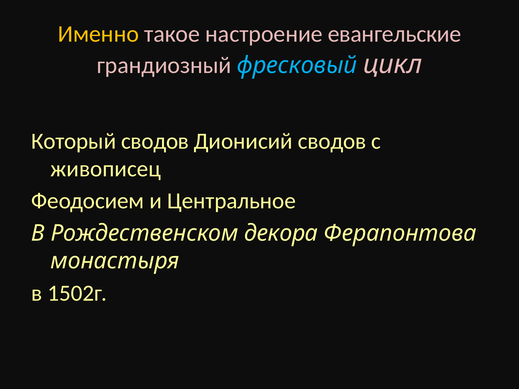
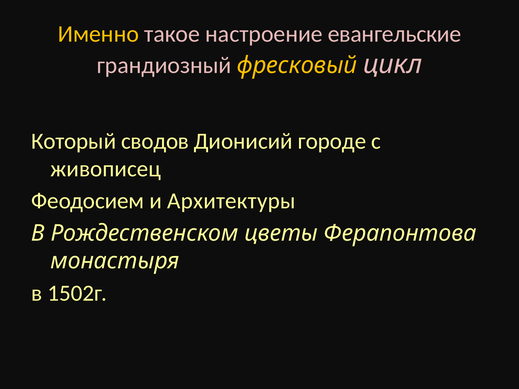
фресковый colour: light blue -> yellow (297, 66)
Дионисий сводов: сводов -> городе (332, 141)
Центральное: Центральное -> Архитектуры (231, 201)
декора: декора -> цветы (281, 233)
